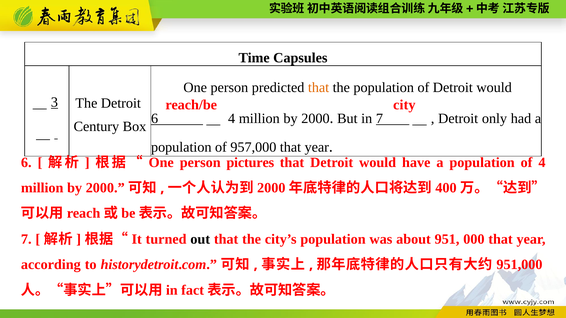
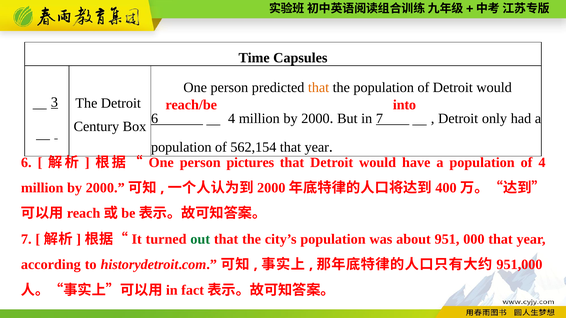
city: city -> into (404, 105)
957,000: 957,000 -> 562,154 (253, 148)
out colour: black -> green (200, 239)
